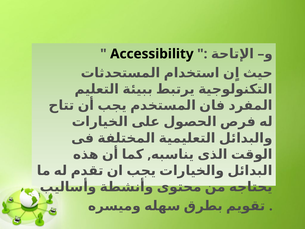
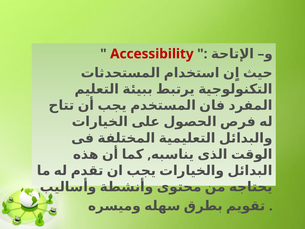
Accessibility colour: black -> red (152, 54)
